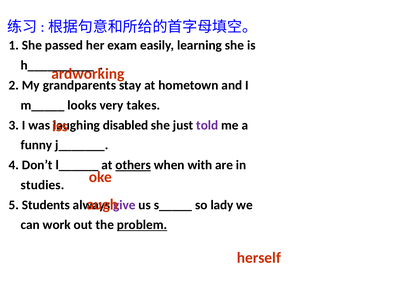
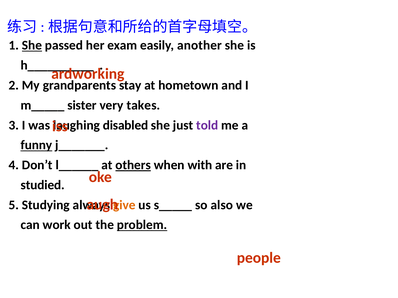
She underline: none -> present (32, 45)
learning: learning -> another (199, 45)
looks: looks -> sister (82, 105)
funny underline: none -> present (36, 145)
studies: studies -> studied (43, 185)
Students: Students -> Studying (46, 205)
give colour: purple -> orange (124, 205)
lady: lady -> also (222, 205)
herself: herself -> people (259, 258)
